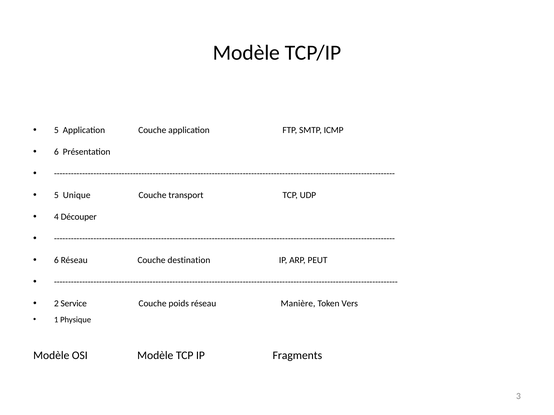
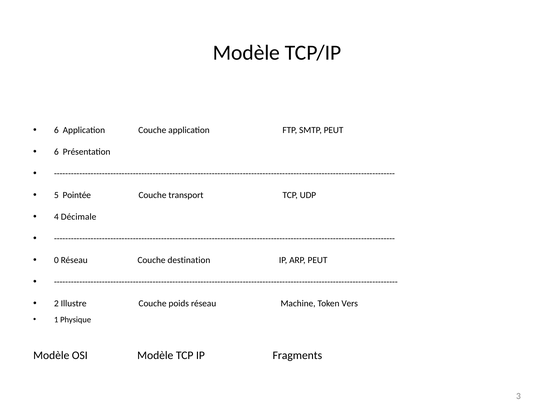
5: 5 -> 6 (56, 130)
SMTP ICMP: ICMP -> PEUT (334, 130)
Unique: Unique -> Pointée (77, 195)
Découper: Découper -> Décimale (79, 217)
6: 6 -> 0 (56, 261)
Service: Service -> Illustre (74, 304)
Manière: Manière -> Machine (298, 304)
